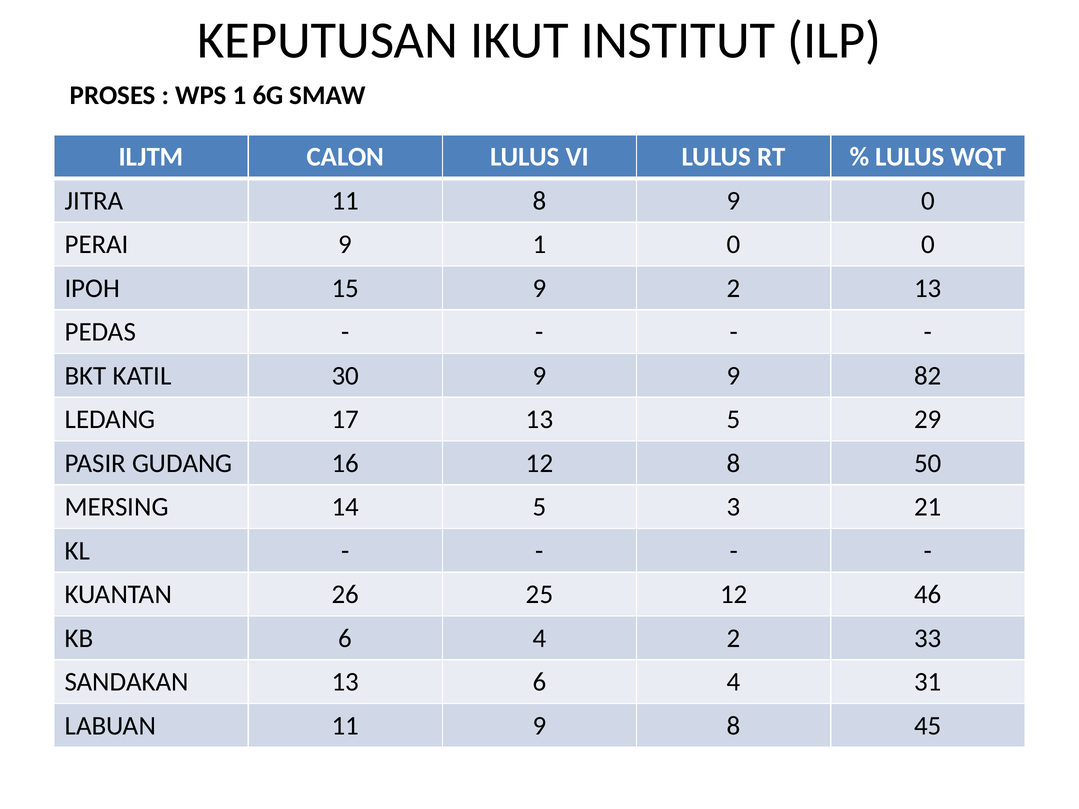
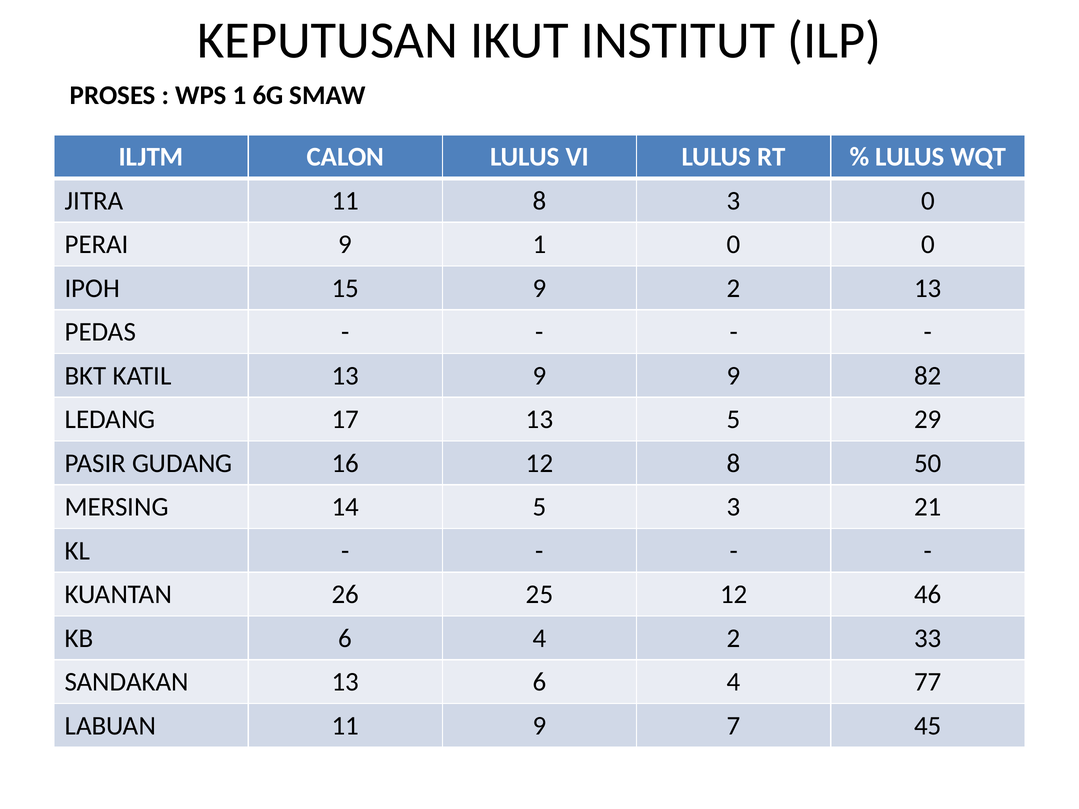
8 9: 9 -> 3 (734, 201)
KATIL 30: 30 -> 13 (345, 376)
31: 31 -> 77 (928, 682)
9 8: 8 -> 7 (734, 726)
